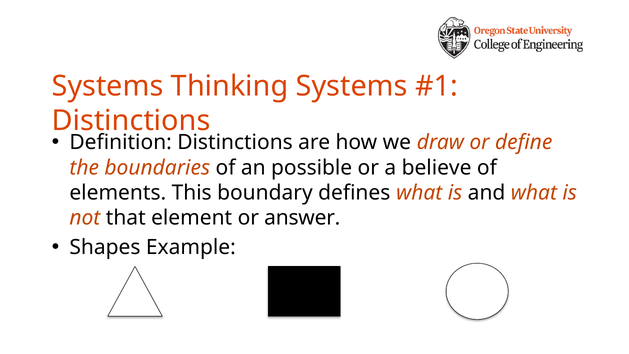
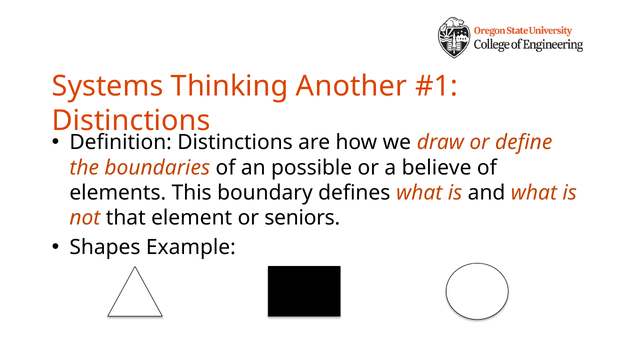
Thinking Systems: Systems -> Another (352, 86)
answer: answer -> seniors (302, 218)
